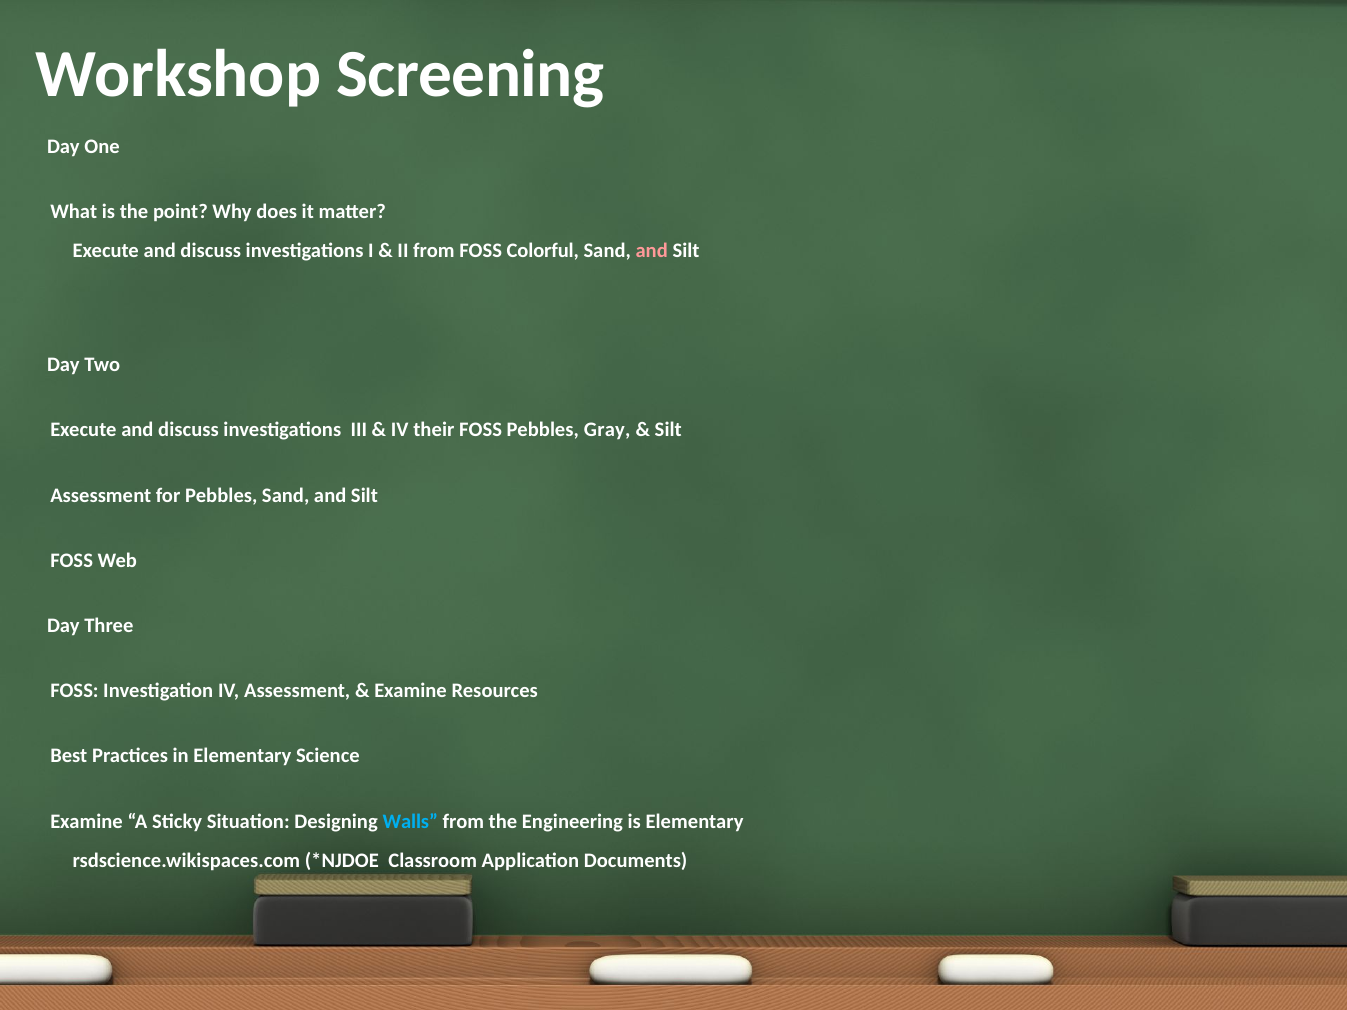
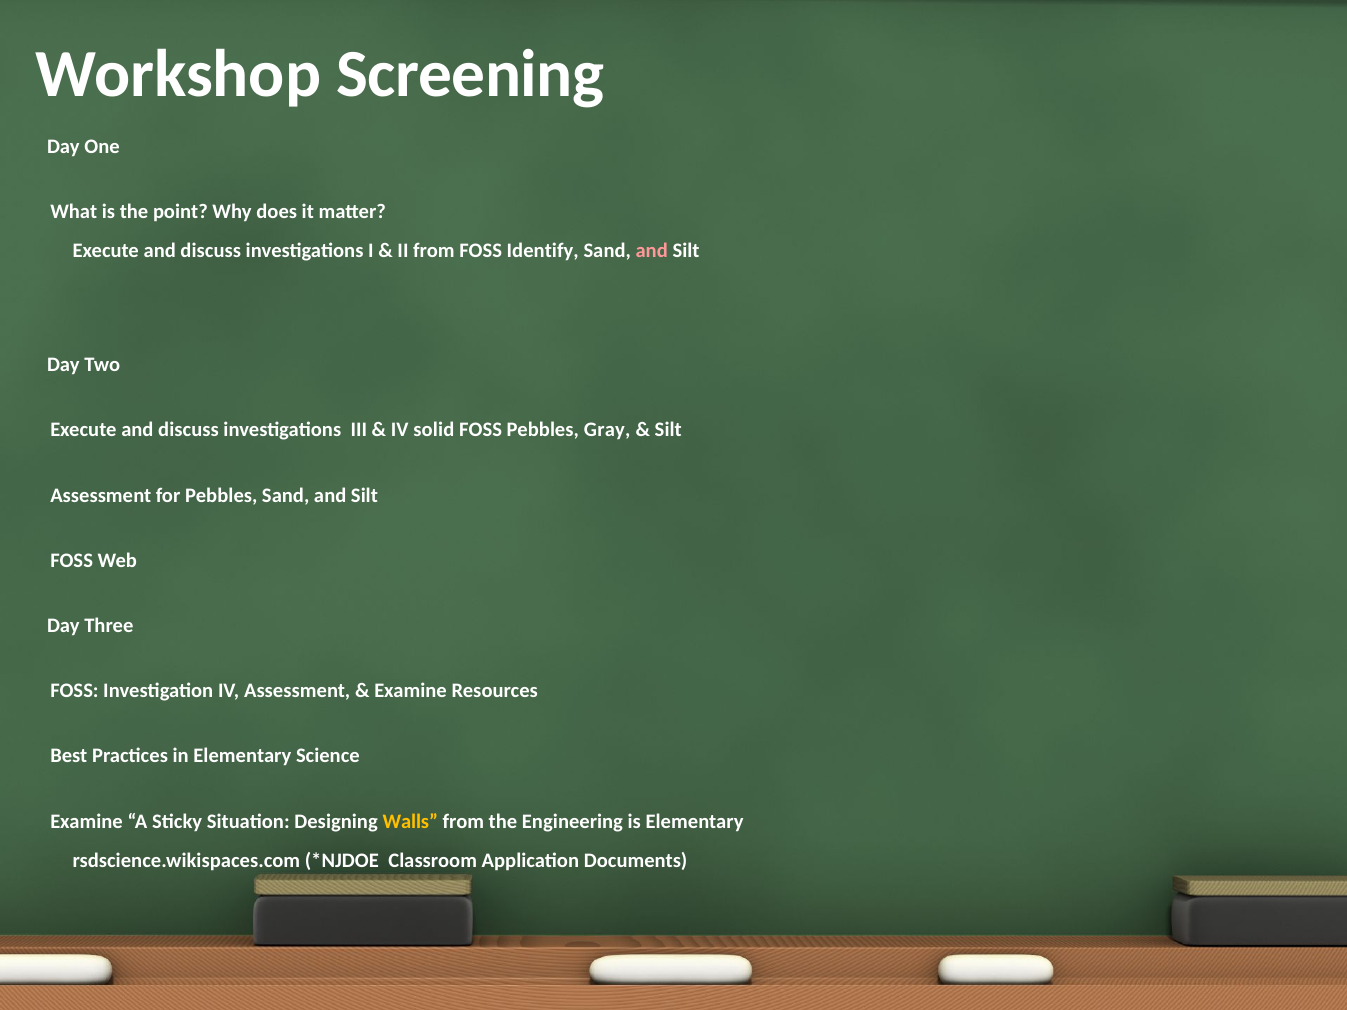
Colorful: Colorful -> Identify (543, 251)
their: their -> solid (434, 430)
Walls colour: light blue -> yellow (410, 822)
